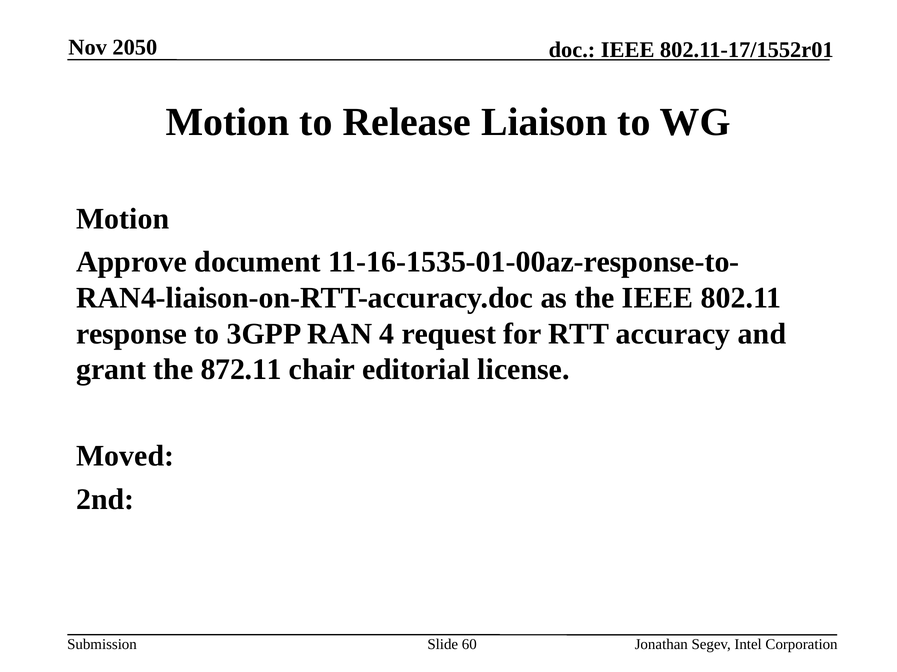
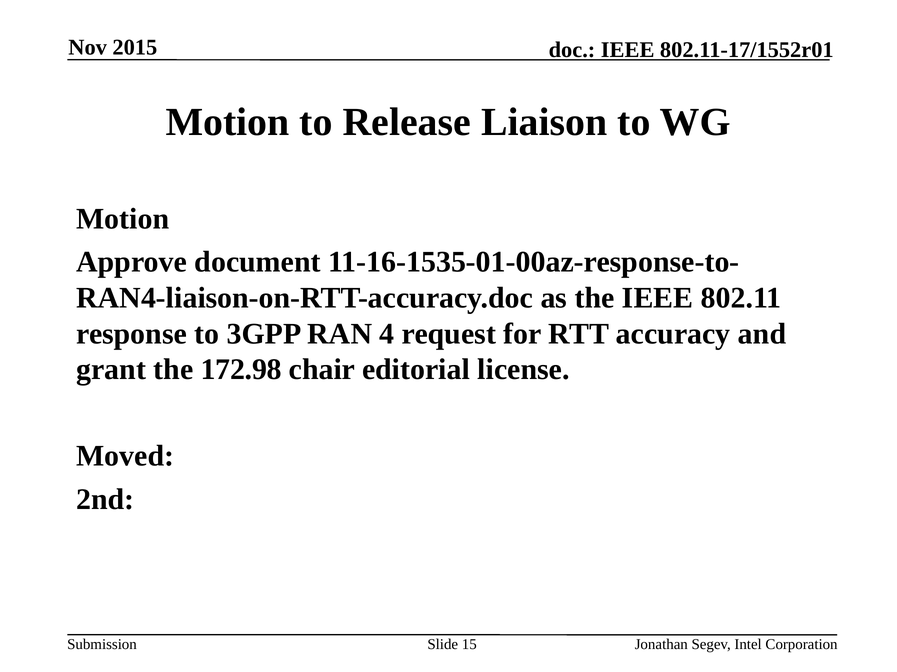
2050: 2050 -> 2015 (135, 48)
872.11: 872.11 -> 172.98 (241, 370)
60: 60 -> 15 (469, 645)
